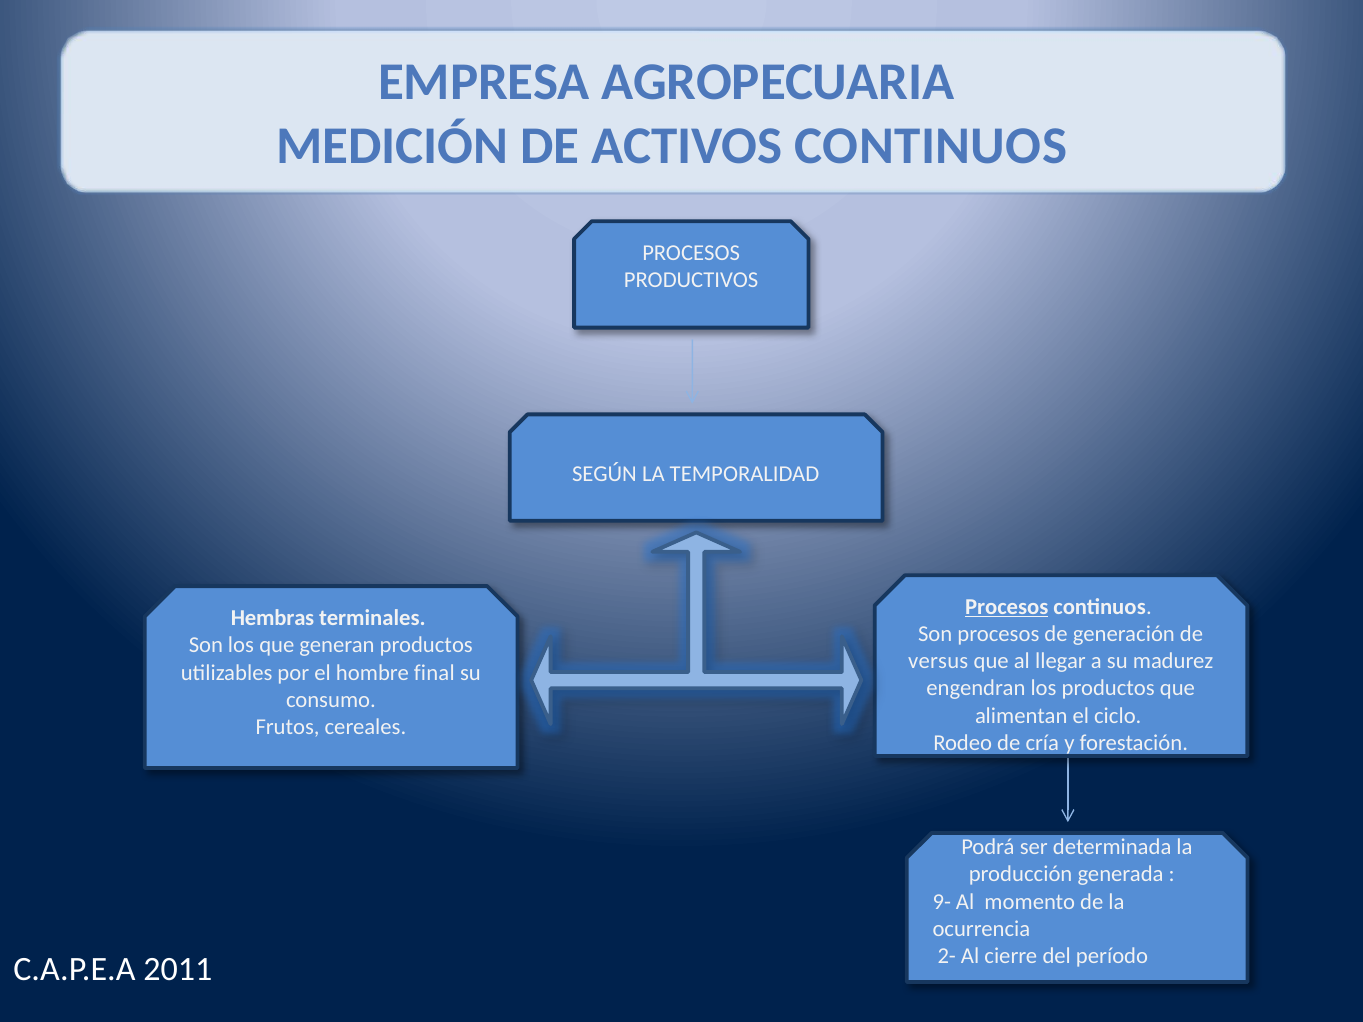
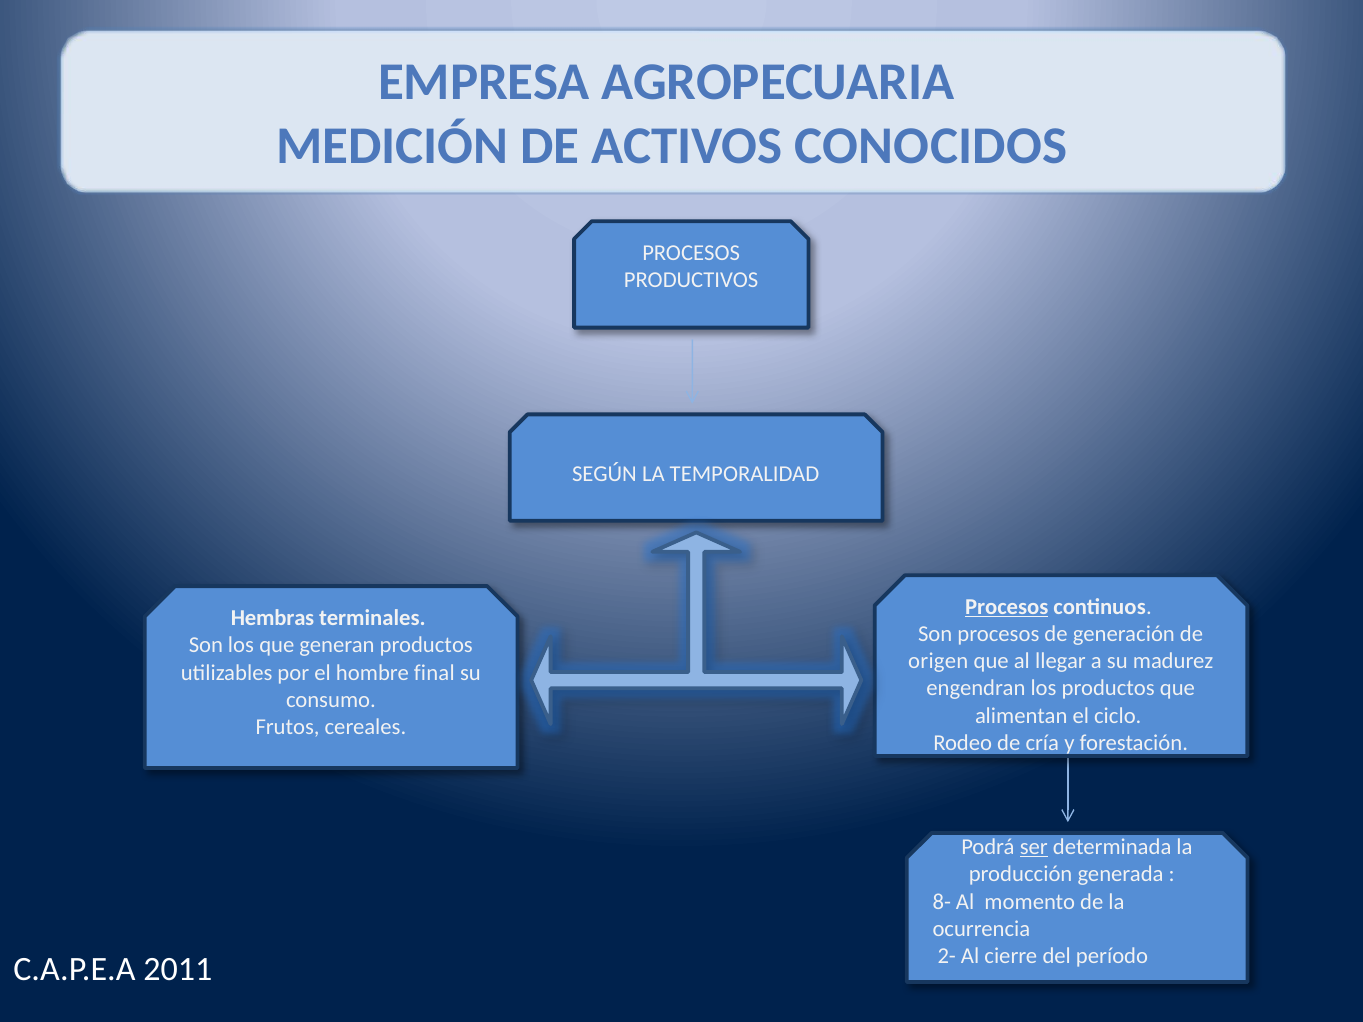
ACTIVOS CONTINUOS: CONTINUOS -> CONOCIDOS (931, 146)
versus: versus -> origen (938, 661)
ser underline: none -> present (1034, 847)
9-: 9- -> 8- (942, 902)
